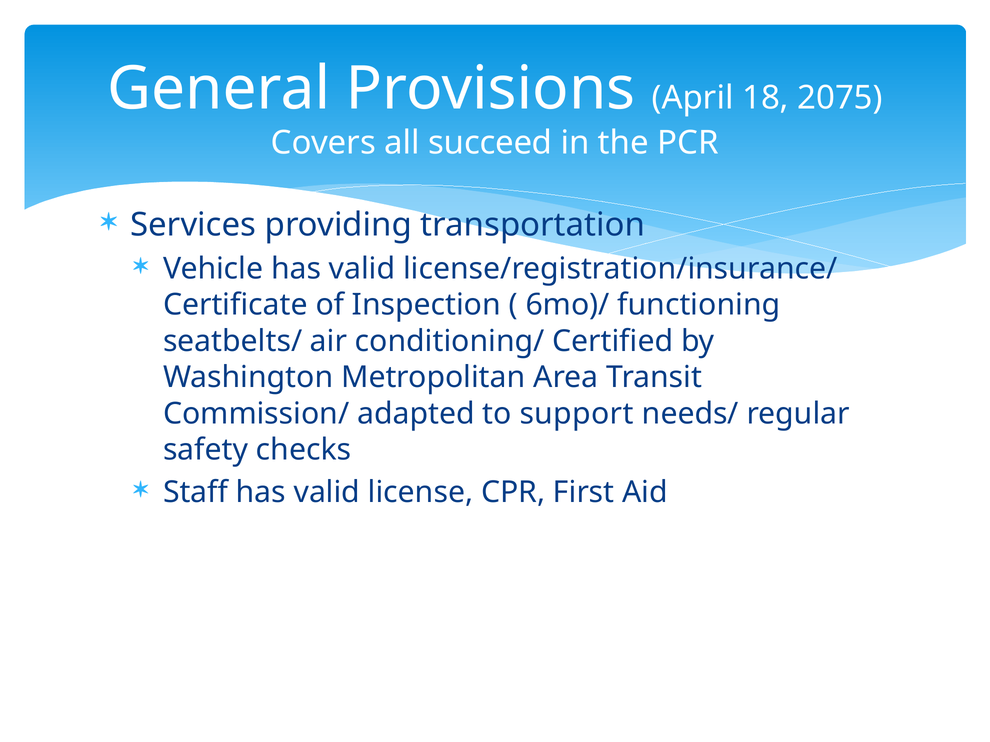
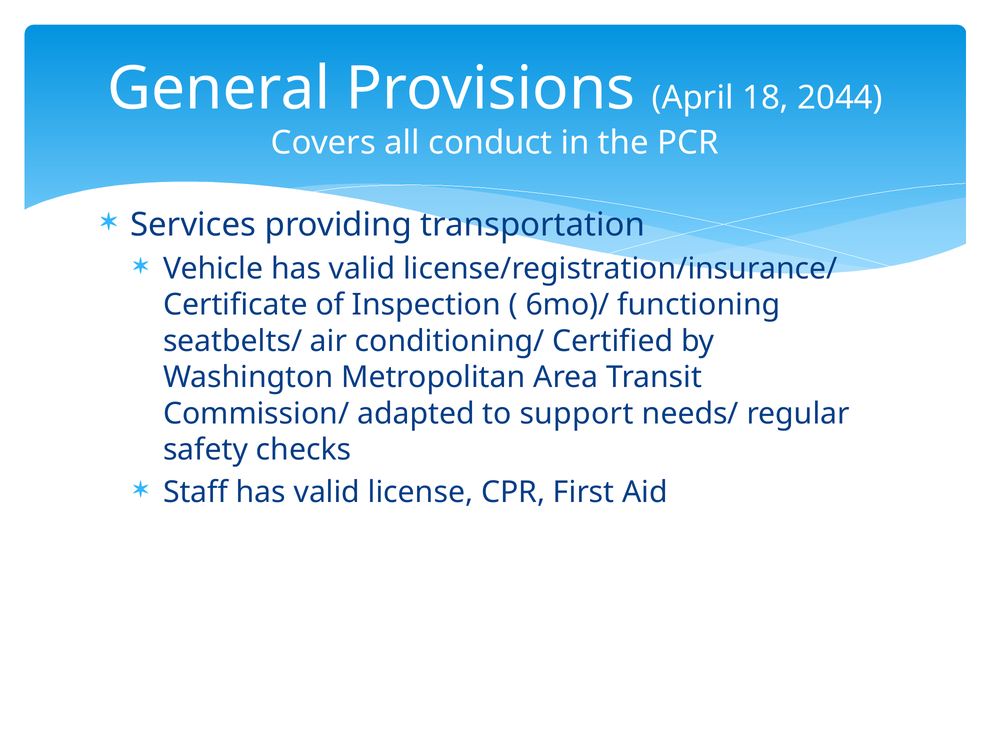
2075: 2075 -> 2044 (840, 98)
succeed: succeed -> conduct (490, 143)
